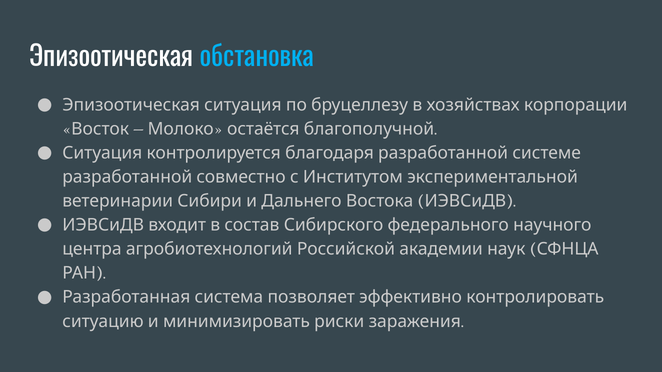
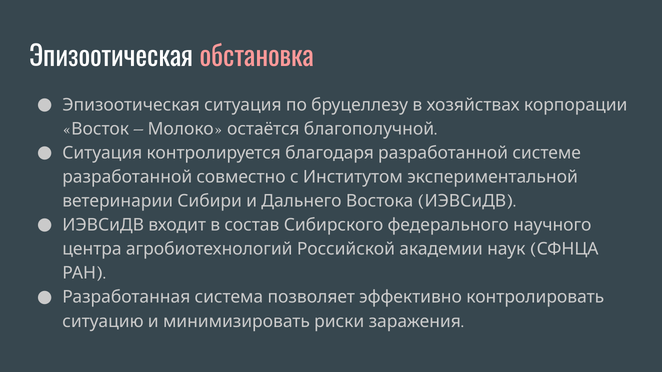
обстановка colour: light blue -> pink (257, 57)
